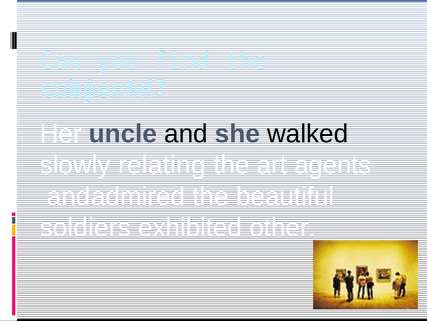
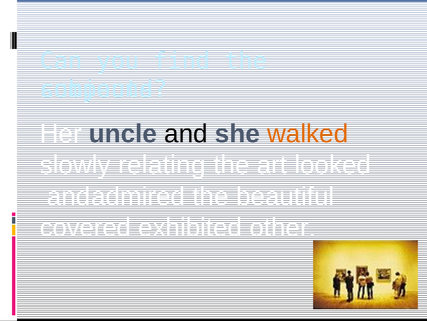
walked colour: black -> orange (308, 133)
agents: agents -> looked (333, 165)
soldiers: soldiers -> covered (85, 227)
